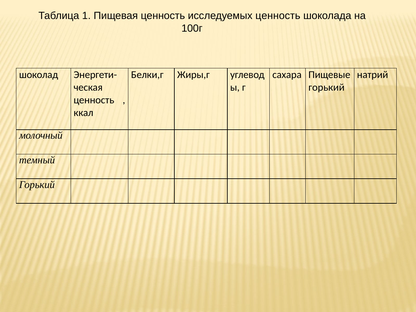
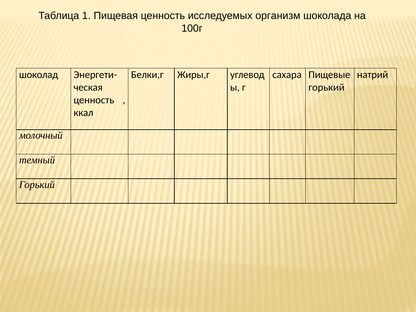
исследуемых ценность: ценность -> организм (278, 16)
